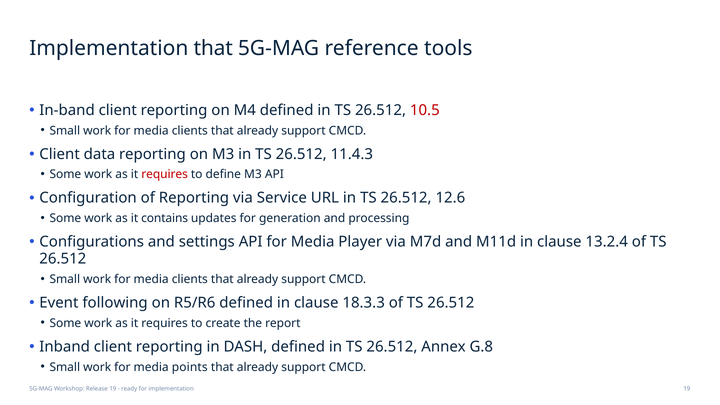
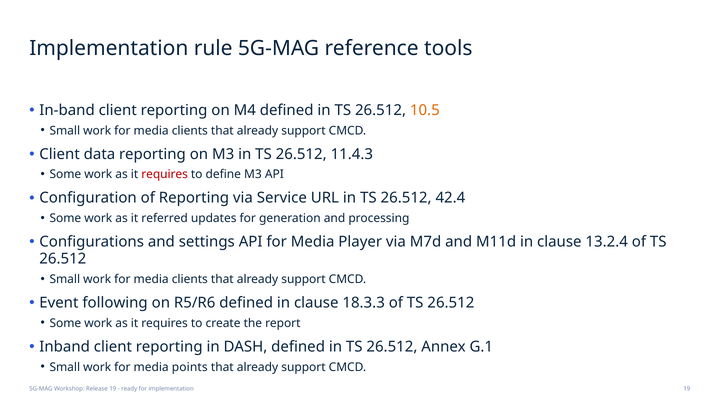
Implementation that: that -> rule (213, 48)
10.5 colour: red -> orange (425, 110)
12.6: 12.6 -> 42.4 (450, 198)
contains: contains -> referred (165, 218)
G.8: G.8 -> G.1 (481, 347)
